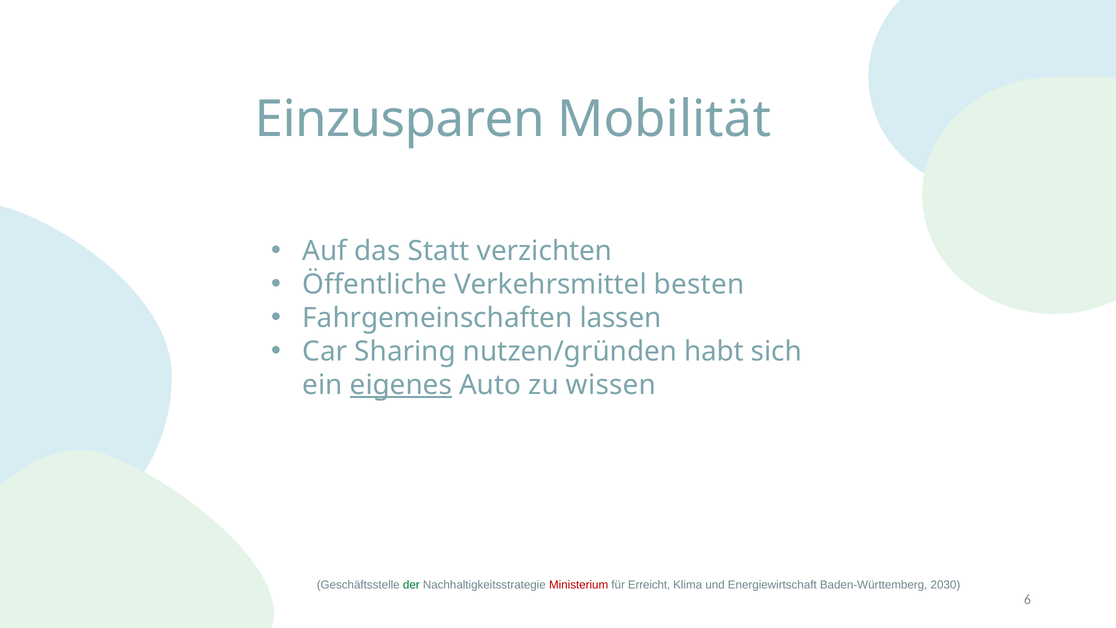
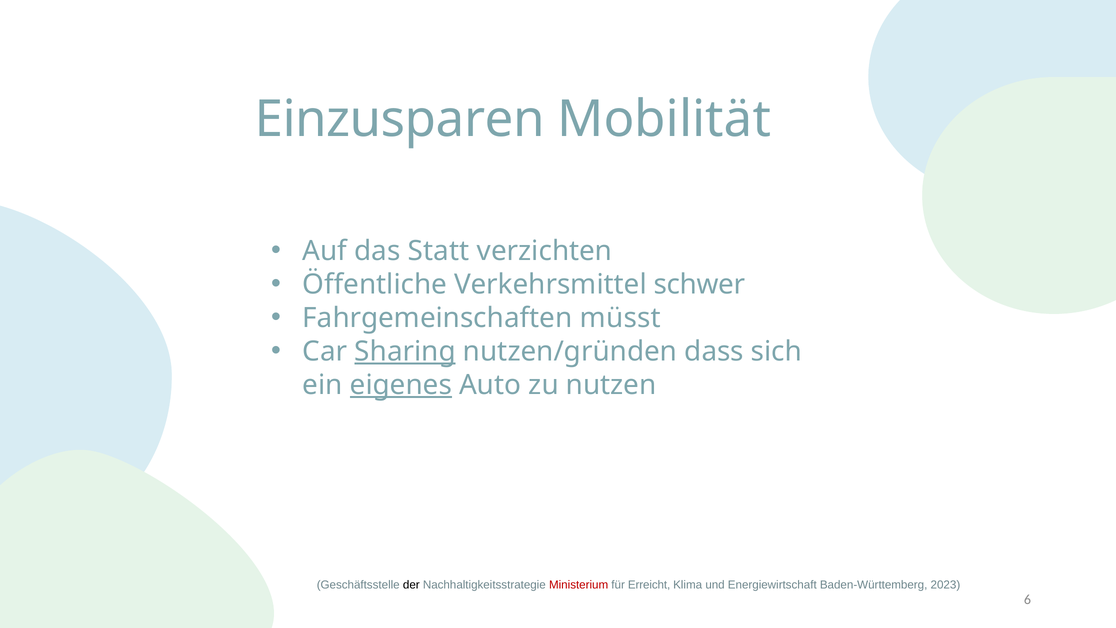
besten: besten -> schwer (699, 284)
lassen: lassen -> müsst (620, 318)
Sharing underline: none -> present (405, 351)
habt: habt -> dass (714, 351)
wissen: wissen -> nutzen (611, 385)
der colour: green -> black (411, 585)
2030: 2030 -> 2023 (945, 585)
